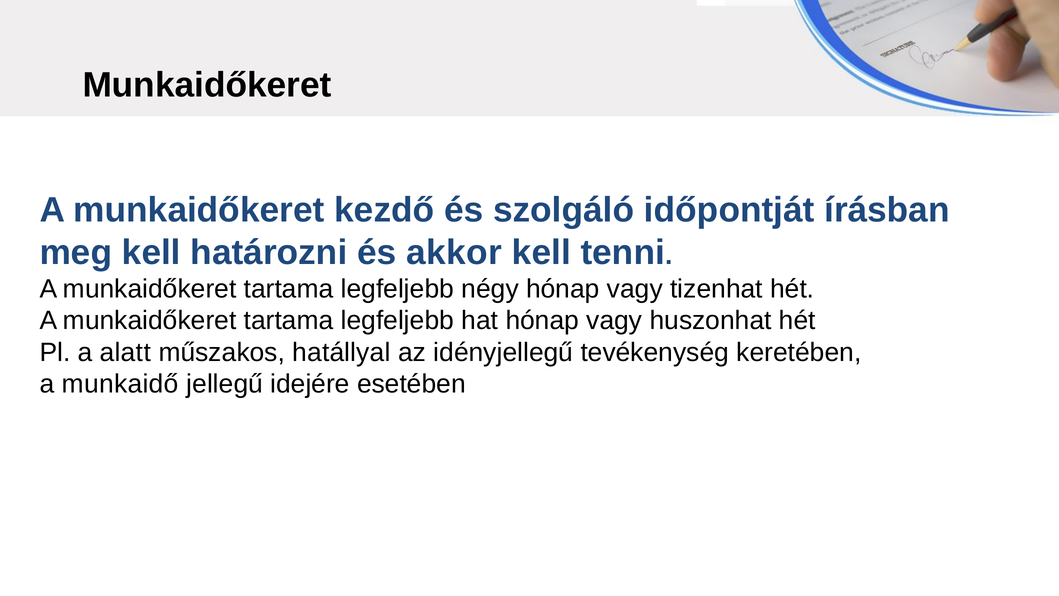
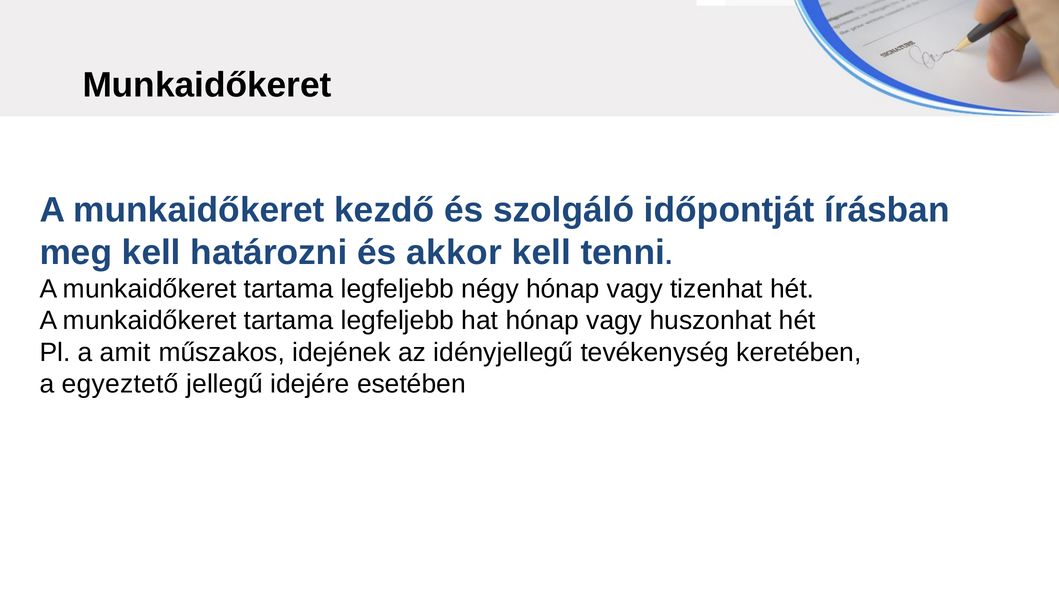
alatt: alatt -> amit (125, 352)
hatállyal: hatállyal -> idejének (342, 352)
munkaidő: munkaidő -> egyeztető (120, 384)
